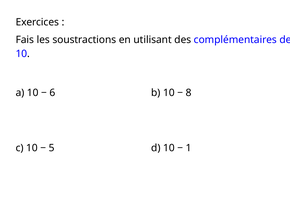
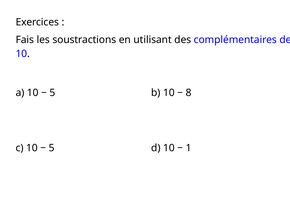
6: 6 -> 5 (53, 93)
